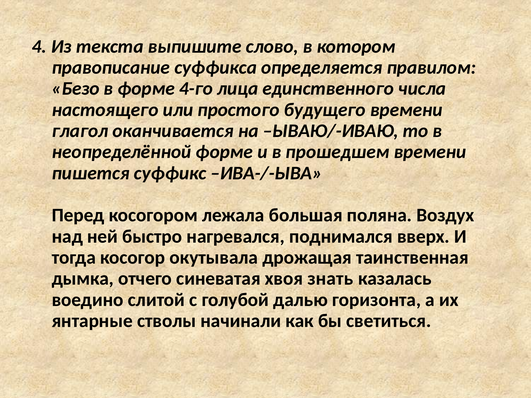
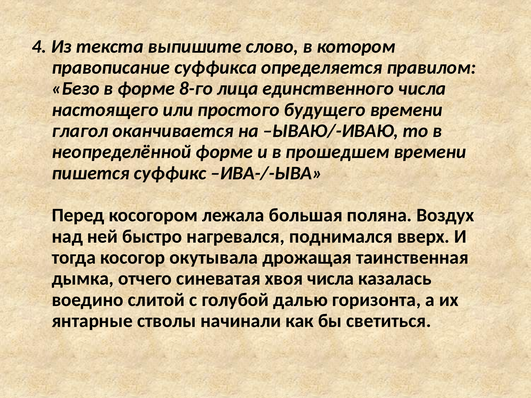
4-го: 4-го -> 8-го (196, 89)
хвоя знать: знать -> числа (331, 279)
